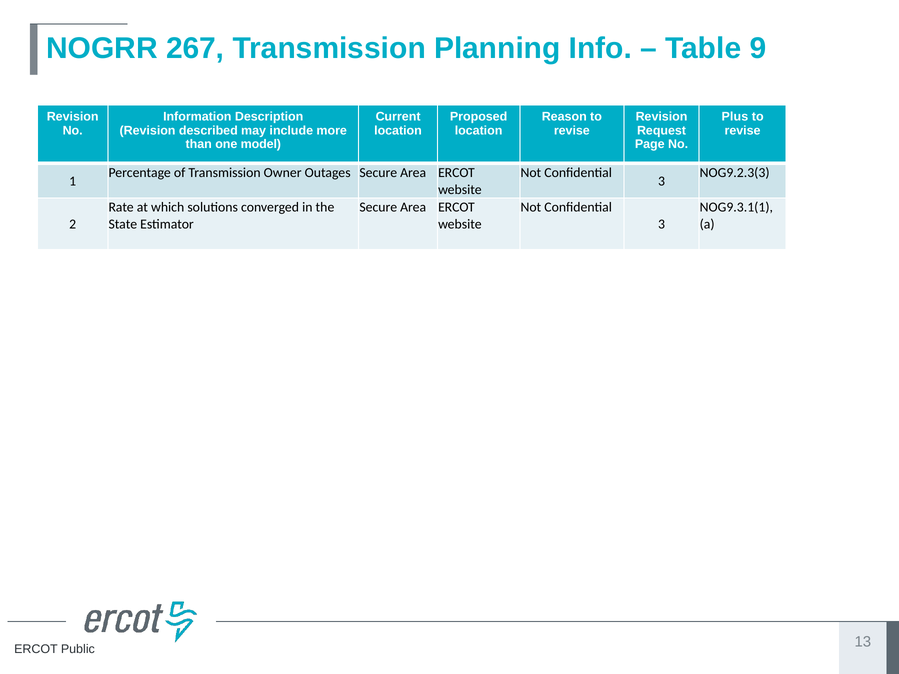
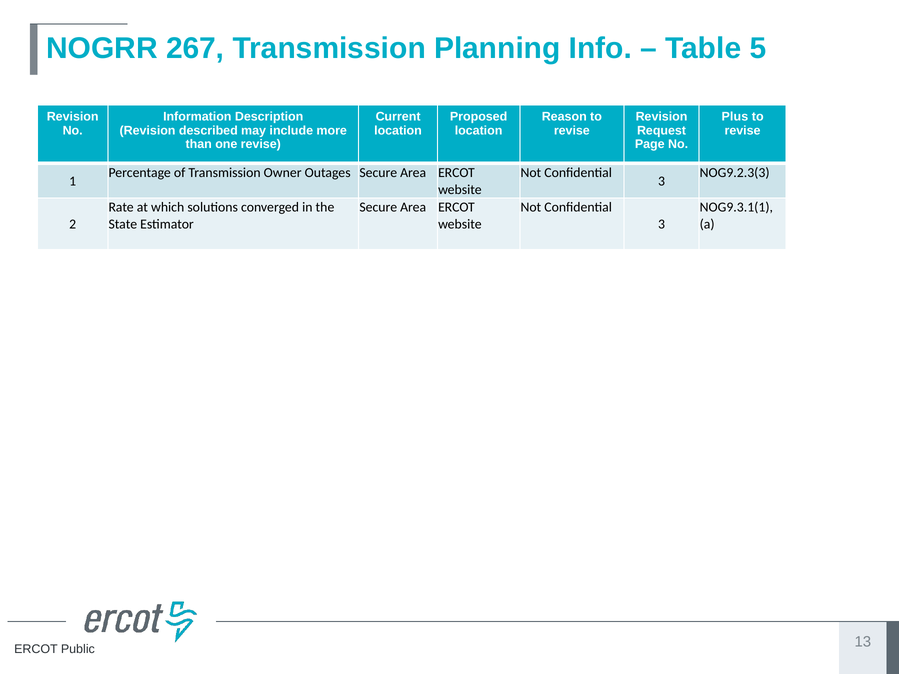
9: 9 -> 5 (758, 48)
one model: model -> revise (261, 144)
